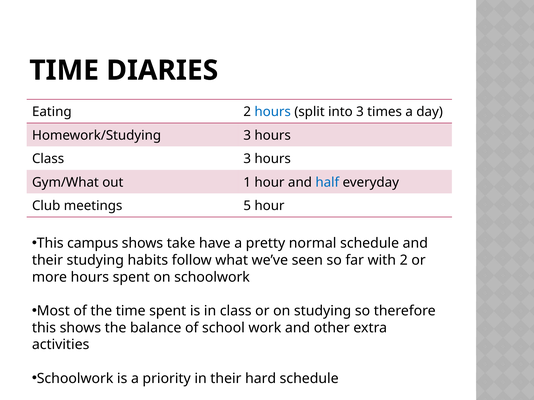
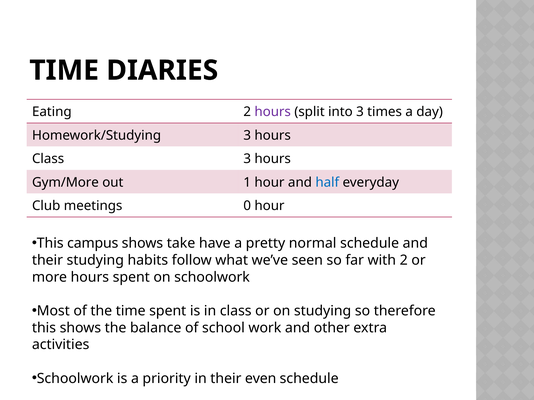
hours colour: blue -> purple (273, 112)
Gym/What: Gym/What -> Gym/More (65, 183)
5: 5 -> 0 (247, 206)
hard: hard -> even (261, 379)
